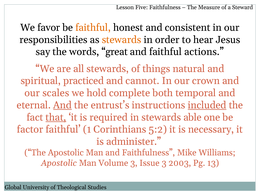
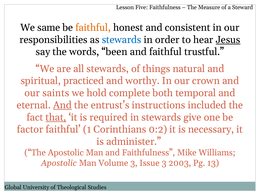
favor: favor -> same (49, 28)
stewards colour: orange -> blue (122, 40)
Jesus underline: none -> present (228, 40)
great: great -> been (115, 52)
actions: actions -> trustful (204, 52)
cannot: cannot -> worthy (143, 81)
scales: scales -> saints (56, 93)
included underline: present -> none (207, 105)
able: able -> give (192, 117)
5:2: 5:2 -> 0:2 (158, 129)
